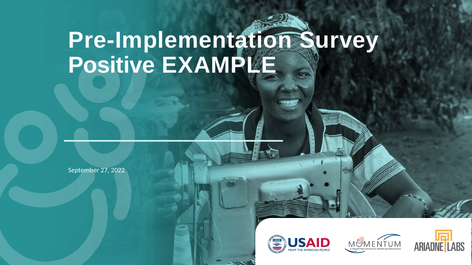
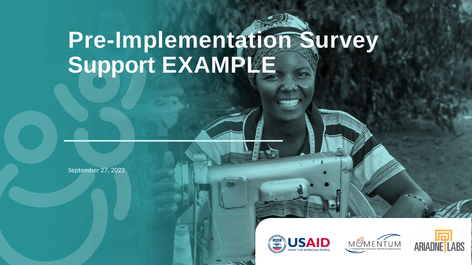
Positive: Positive -> Support (112, 65)
